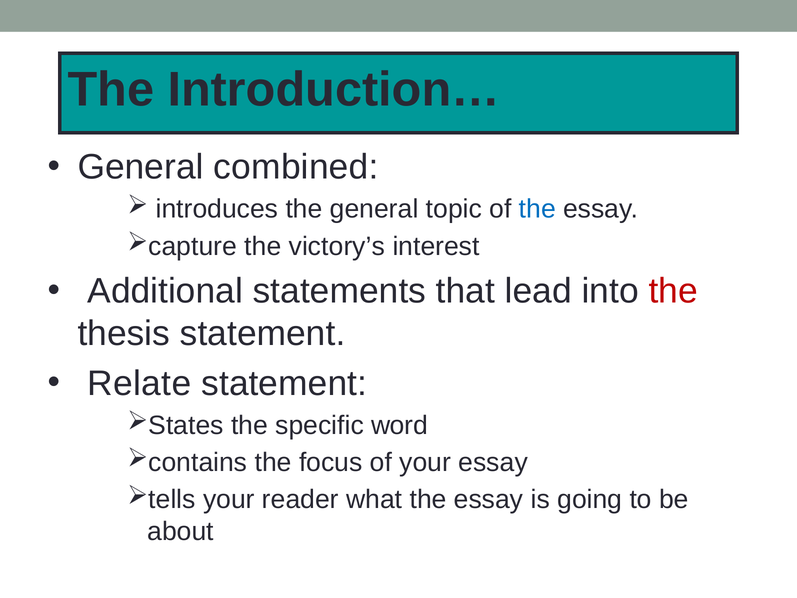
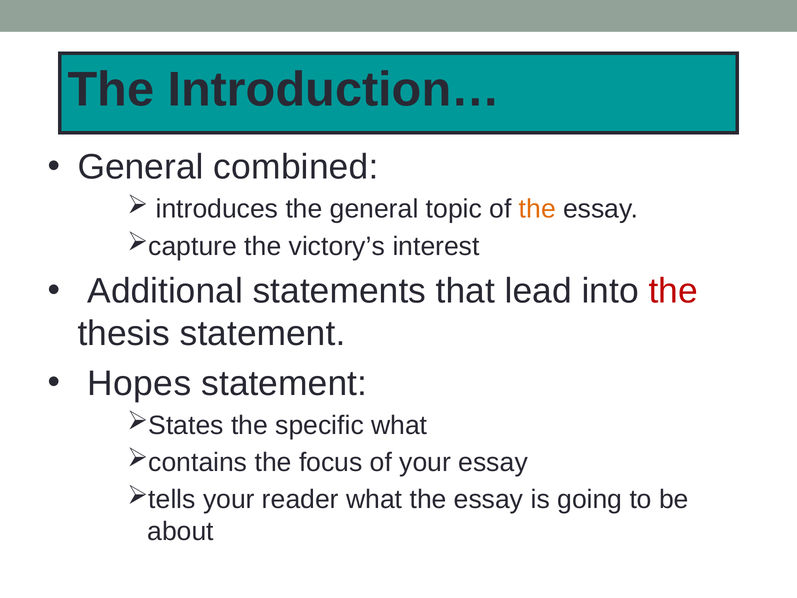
the colour: blue -> orange (537, 209)
Relate: Relate -> Hopes (139, 383)
specific word: word -> what (399, 425)
